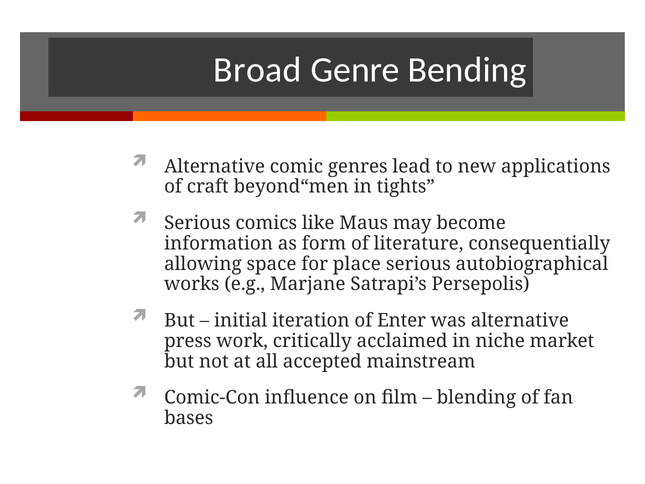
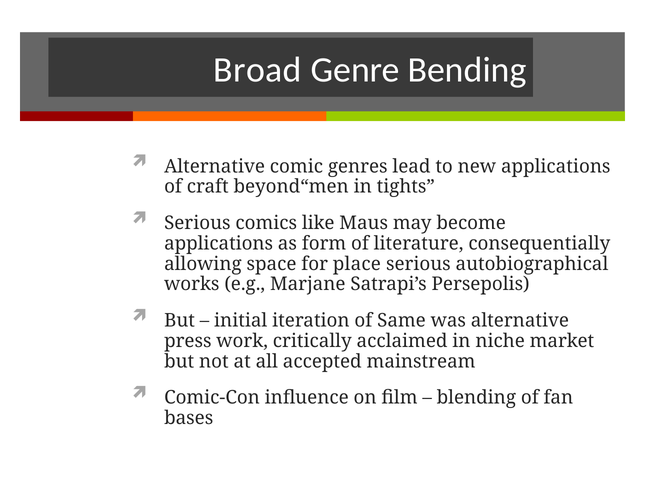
information: information -> applications (219, 243)
Enter: Enter -> Same (401, 320)
